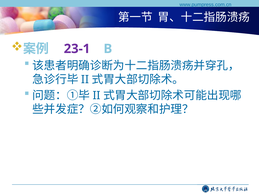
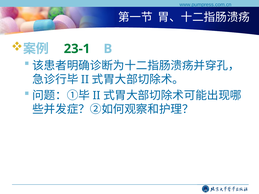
23-1 colour: purple -> green (77, 49)
